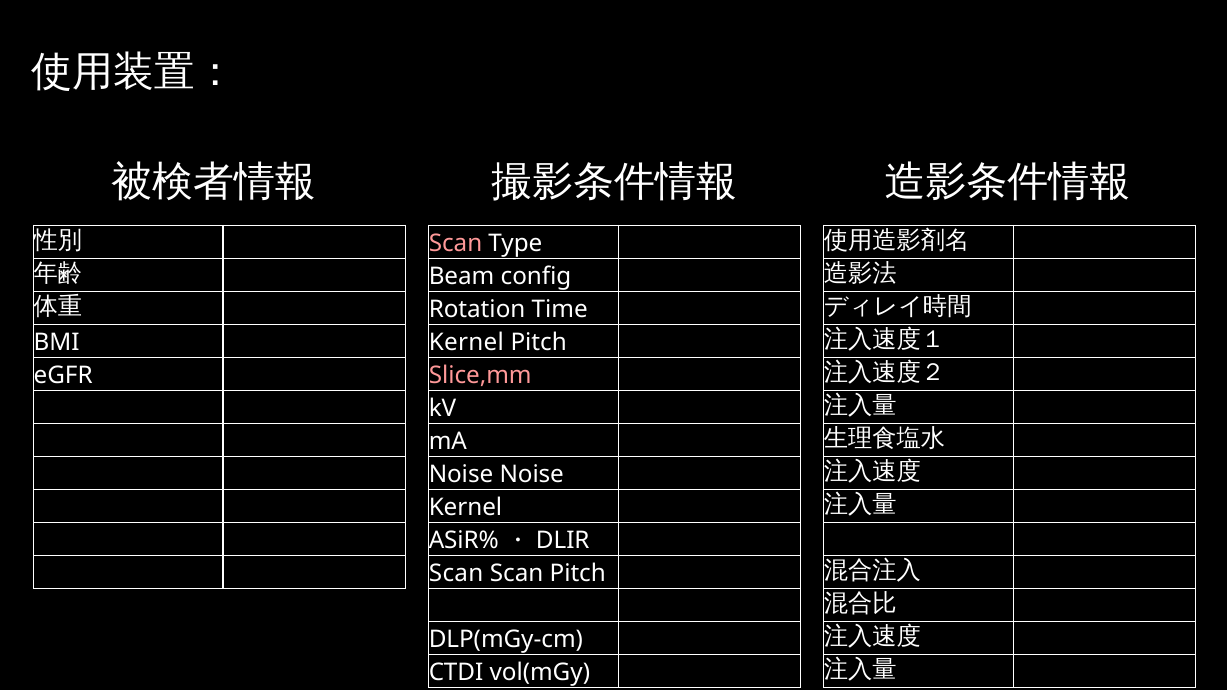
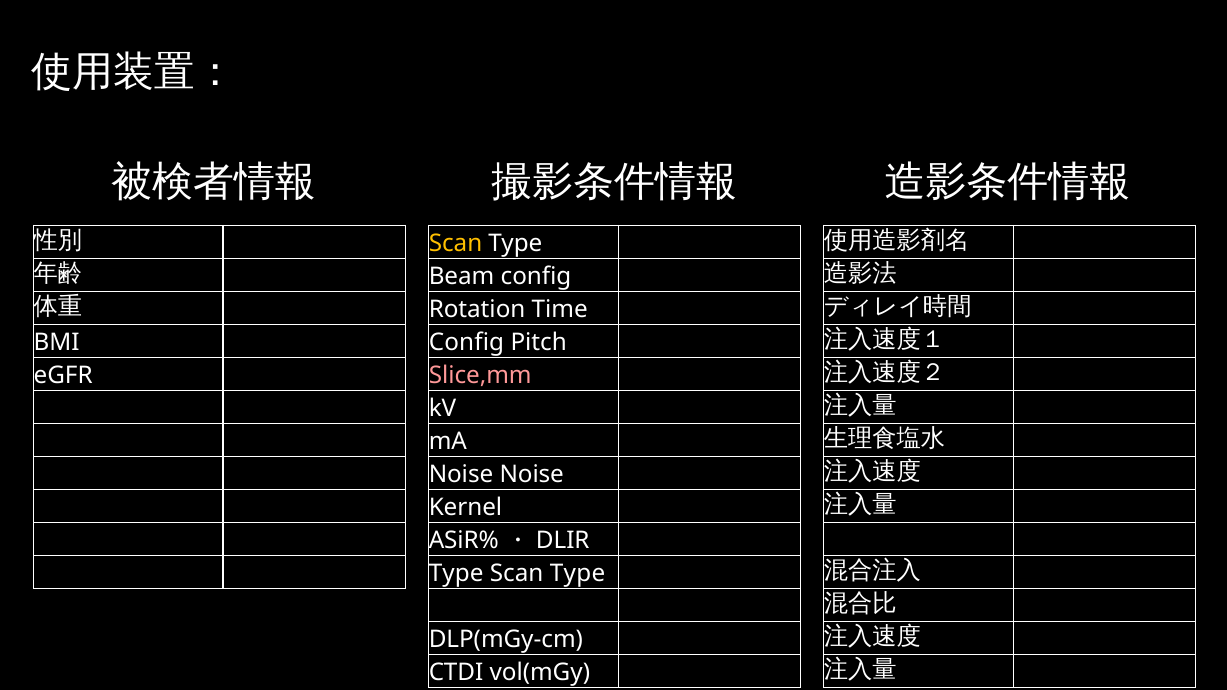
Scan colour: pink -> yellow (456, 243)
Kernel: Kernel -> Config (466, 342)
Scan: Scan -> Type (456, 573)
Pitch: Pitch -> Type (578, 573)
